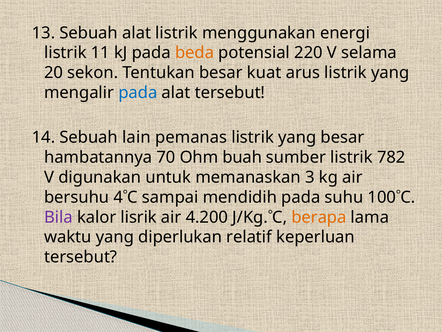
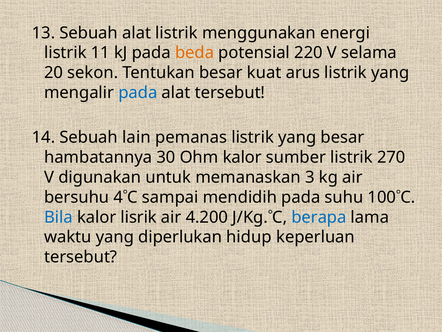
70: 70 -> 30 (166, 157)
Ohm buah: buah -> kalor (242, 157)
782: 782 -> 270 (391, 157)
Bila colour: purple -> blue (58, 217)
berapa colour: orange -> blue (319, 217)
relatif: relatif -> hidup (249, 237)
